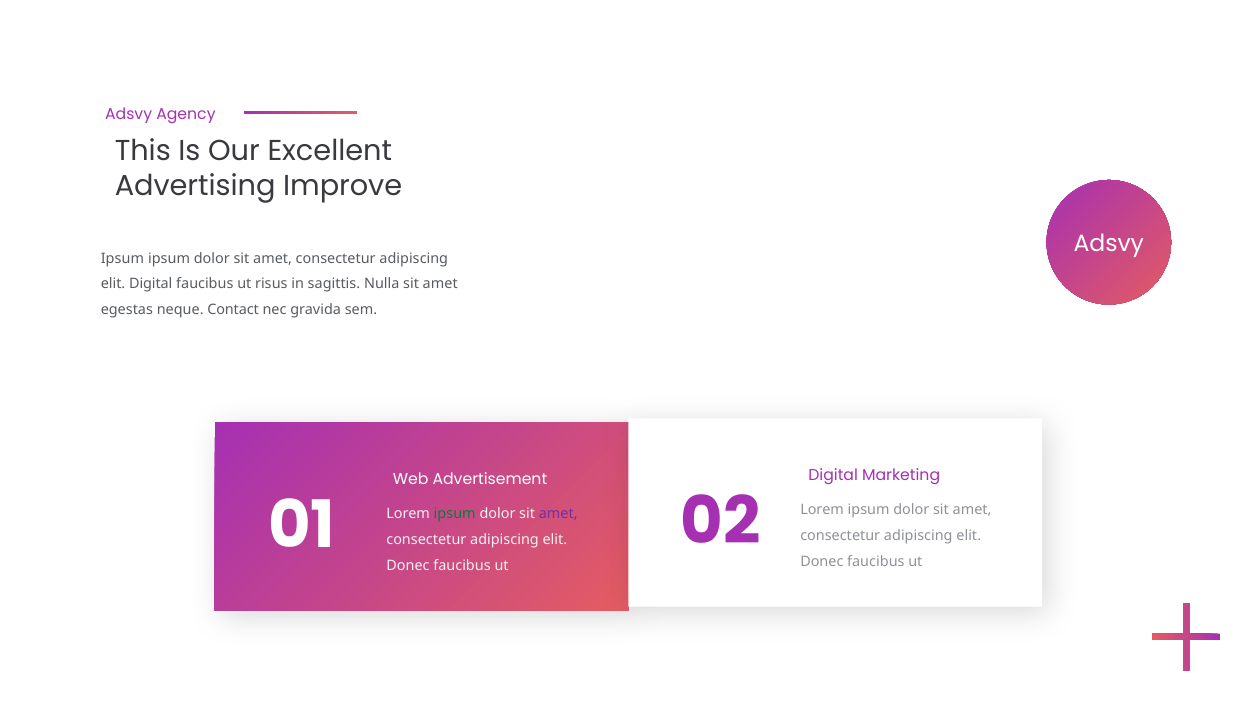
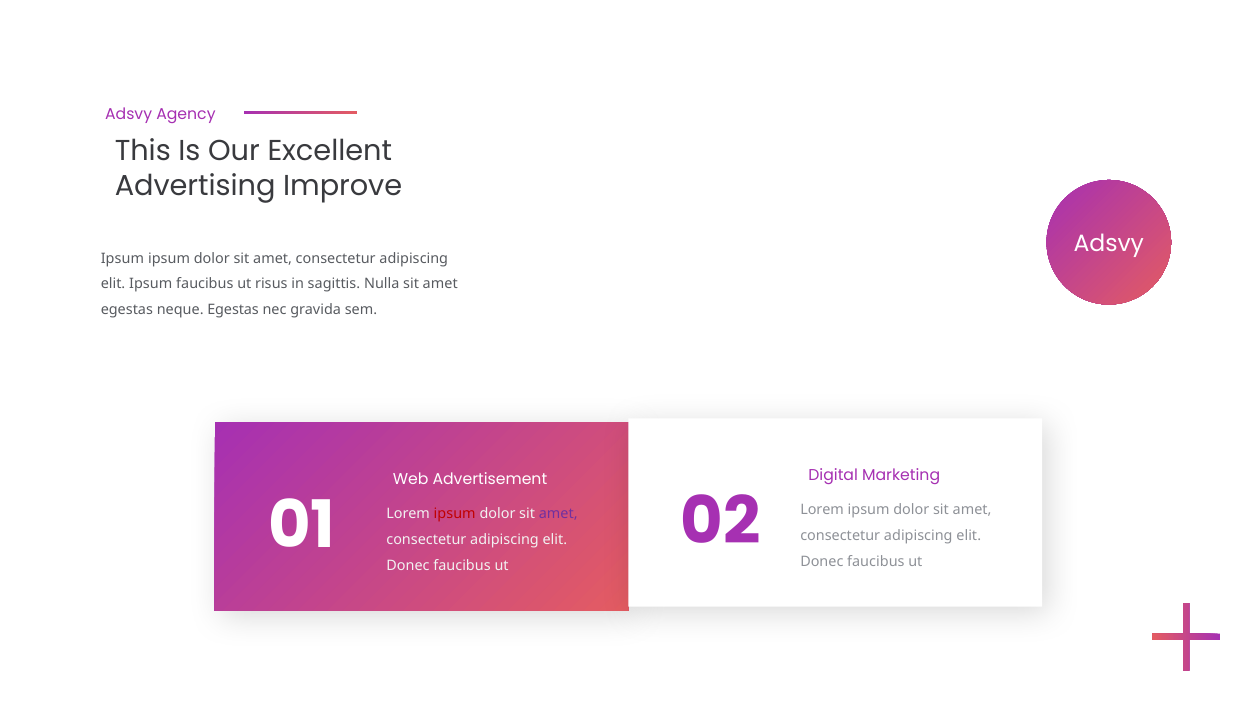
elit Digital: Digital -> Ipsum (151, 284)
neque Contact: Contact -> Egestas (233, 310)
ipsum colour: green -> red (455, 513)
